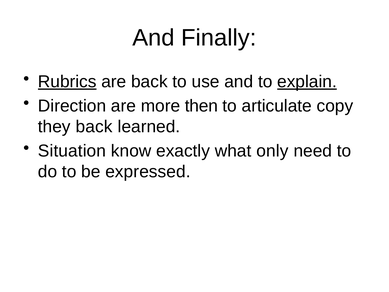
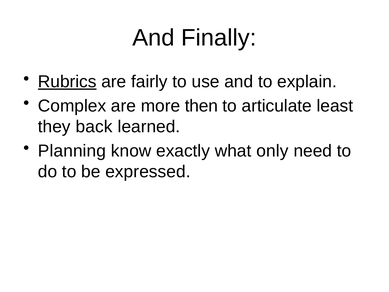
are back: back -> fairly (149, 82)
explain underline: present -> none (307, 82)
Direction: Direction -> Complex (72, 106)
copy: copy -> least (335, 106)
Situation: Situation -> Planning (72, 151)
